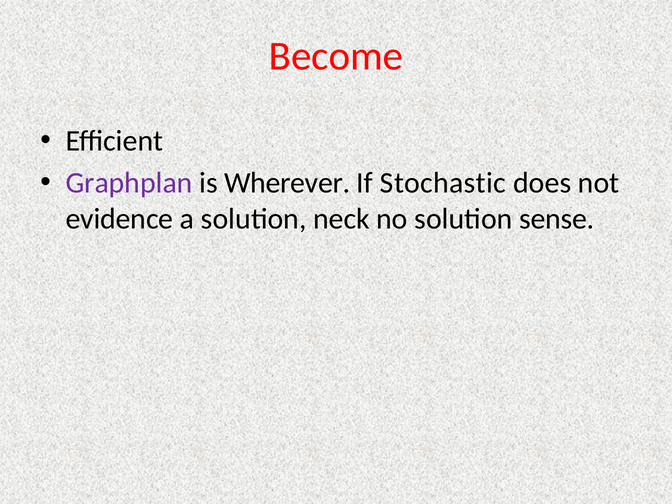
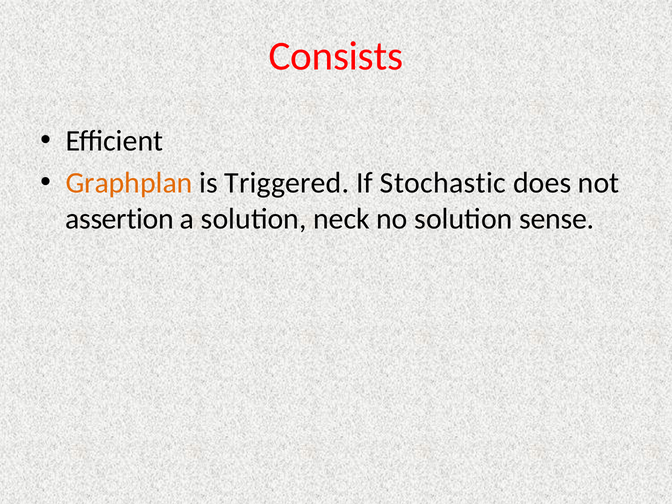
Become: Become -> Consists (336, 56)
Graphplan colour: purple -> orange (129, 183)
Wherever: Wherever -> Triggered (287, 183)
evidence: evidence -> assertion (120, 219)
